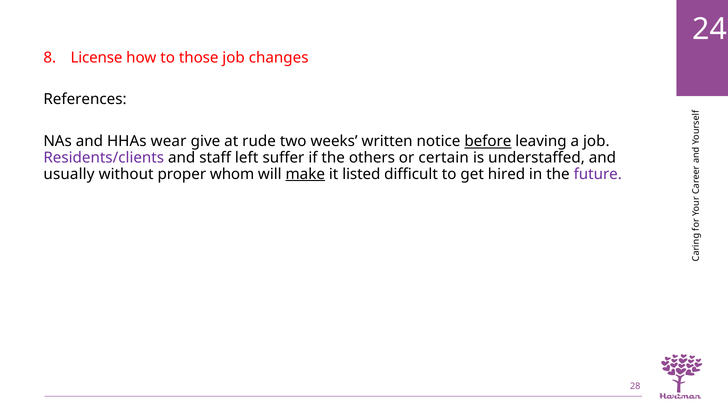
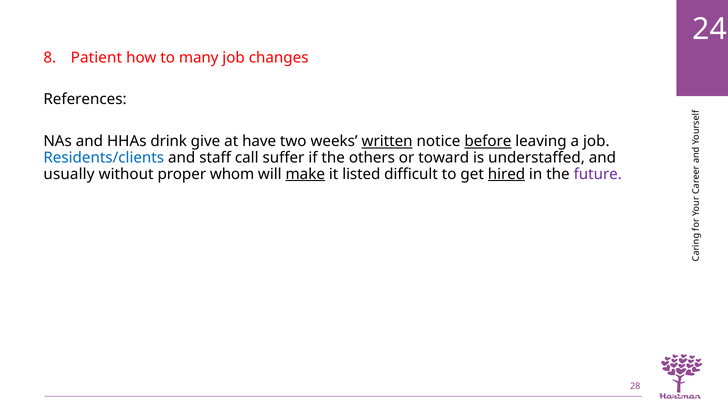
License: License -> Patient (96, 57)
those: those -> many (199, 57)
wear: wear -> drink (169, 141)
rude: rude -> have (259, 141)
written underline: none -> present (387, 141)
Residents/clients colour: purple -> blue (104, 158)
left: left -> call (247, 158)
certain: certain -> toward (444, 158)
hired underline: none -> present (506, 174)
